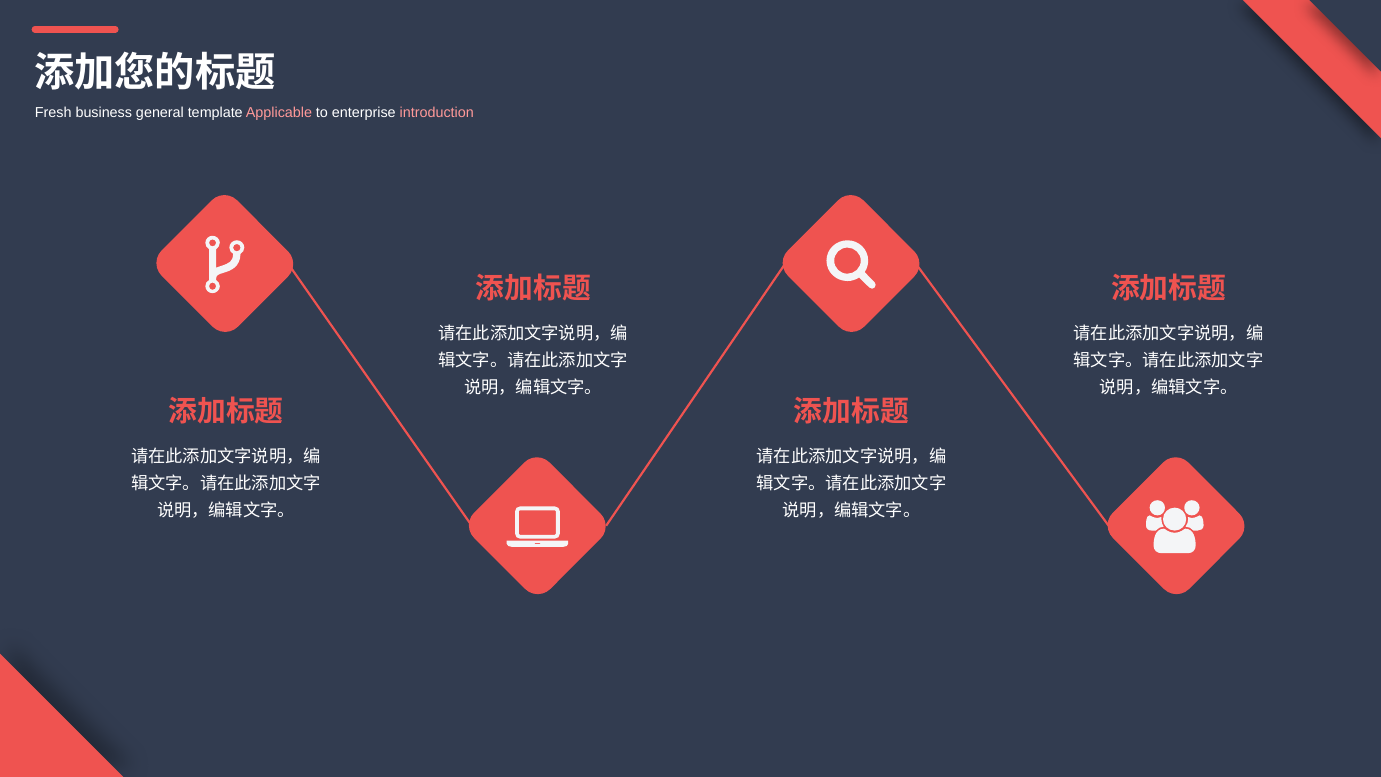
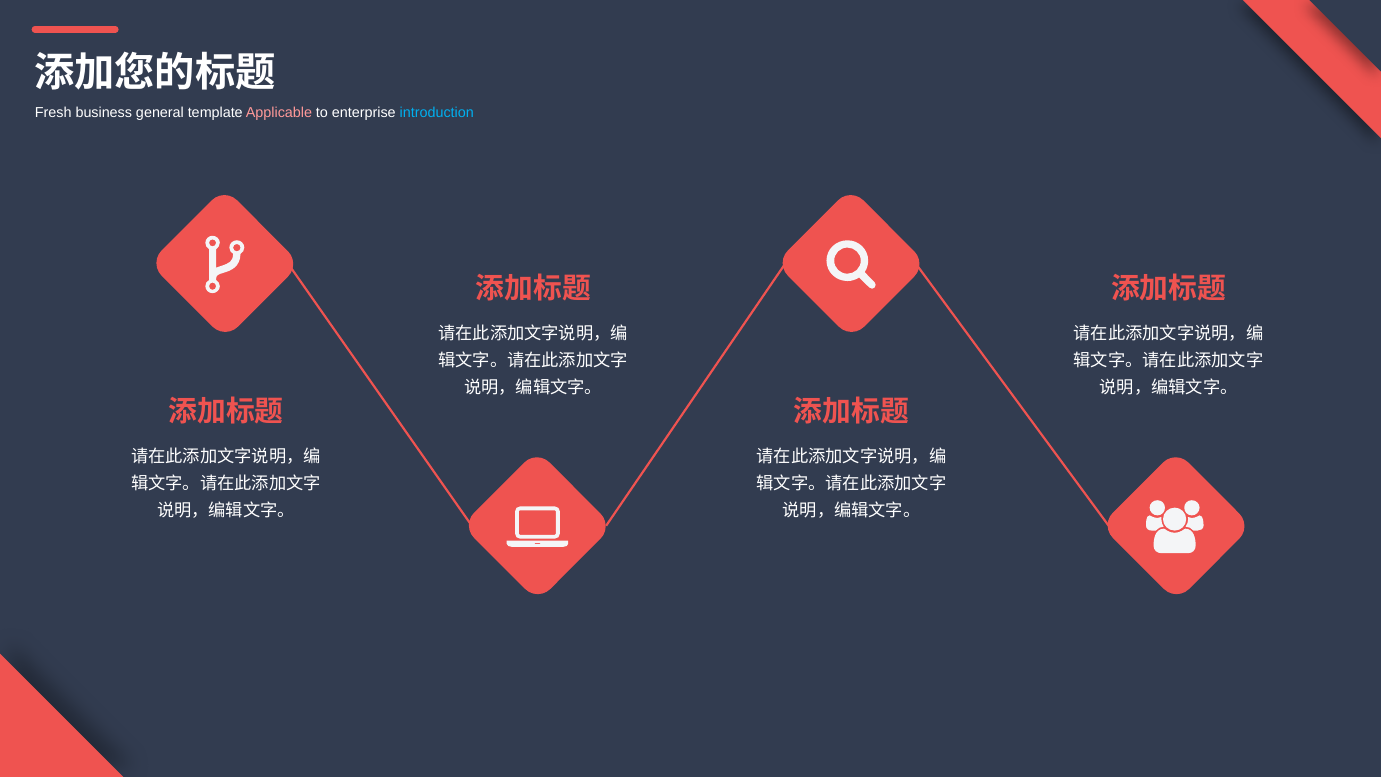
introduction colour: pink -> light blue (437, 113)
